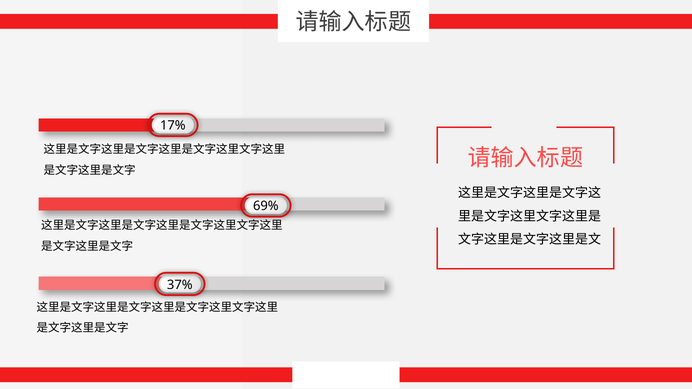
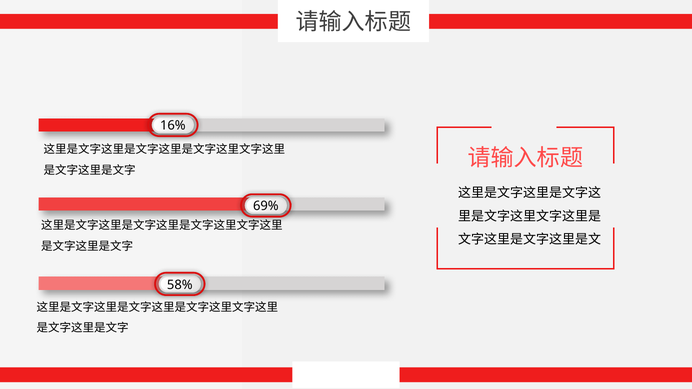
17%: 17% -> 16% (173, 126)
37%: 37% -> 58% (180, 285)
